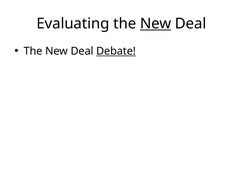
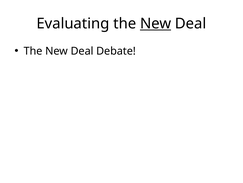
Debate underline: present -> none (116, 51)
